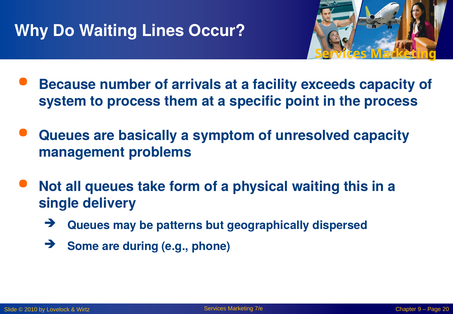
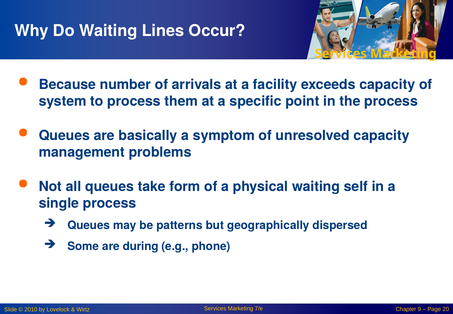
this: this -> self (356, 186)
single delivery: delivery -> process (110, 203)
